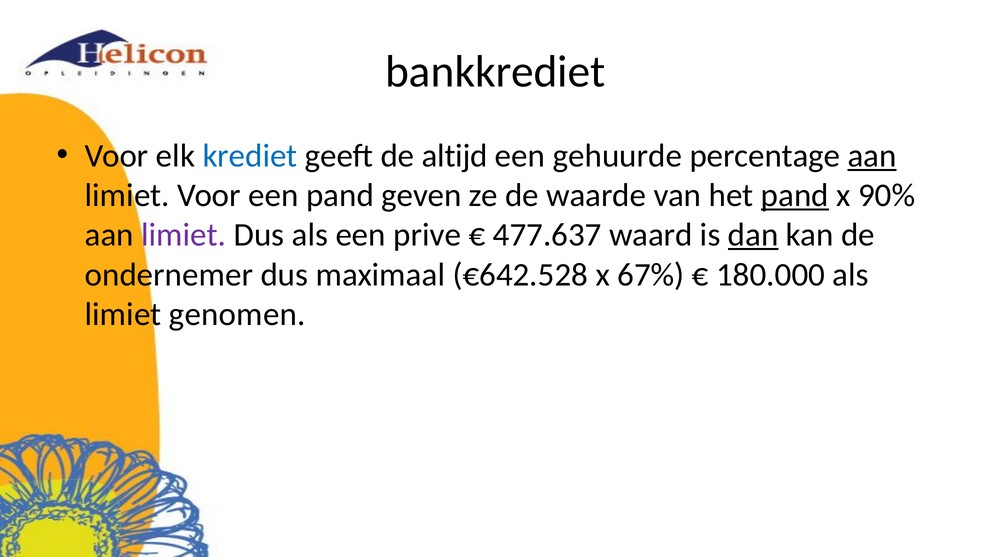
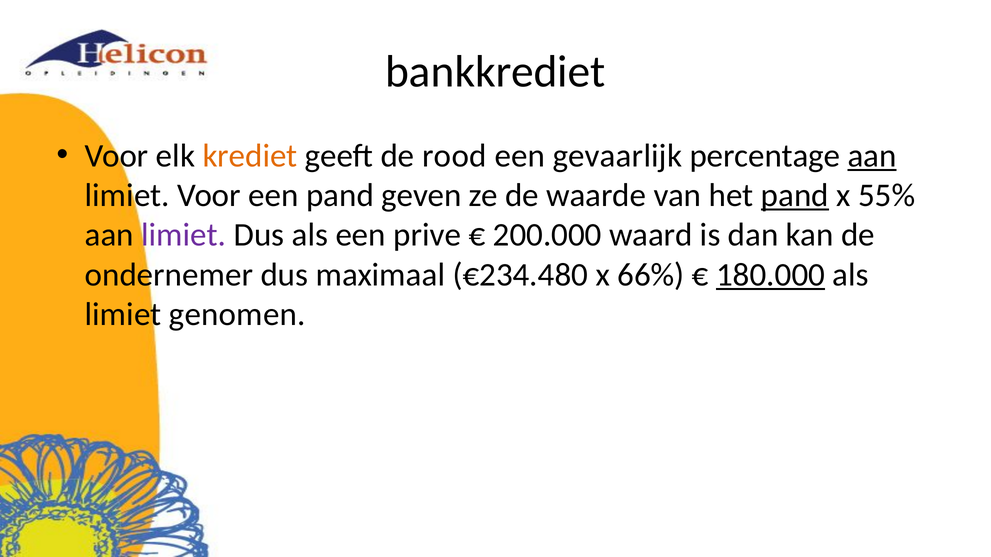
krediet colour: blue -> orange (250, 156)
altijd: altijd -> rood (454, 156)
gehuurde: gehuurde -> gevaarlijk (617, 156)
90%: 90% -> 55% (887, 196)
477.637: 477.637 -> 200.000 (547, 235)
dan underline: present -> none (753, 235)
€642.528: €642.528 -> €234.480 (520, 275)
67%: 67% -> 66% (651, 275)
180.000 underline: none -> present (771, 275)
